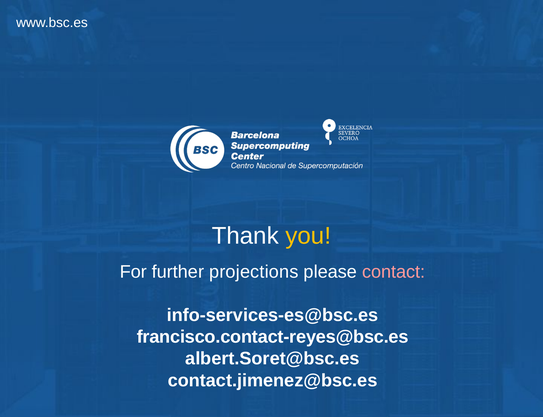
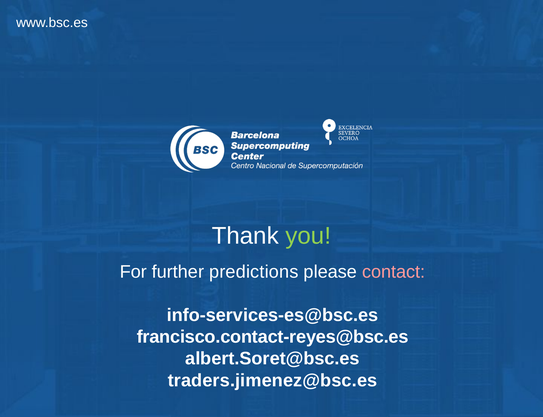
you colour: yellow -> light green (308, 236)
projections: projections -> predictions (254, 272)
contact.jimenez@bsc.es: contact.jimenez@bsc.es -> traders.jimenez@bsc.es (272, 380)
